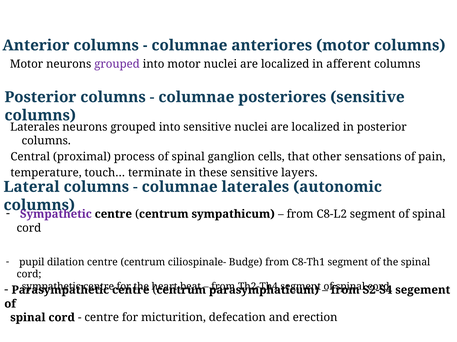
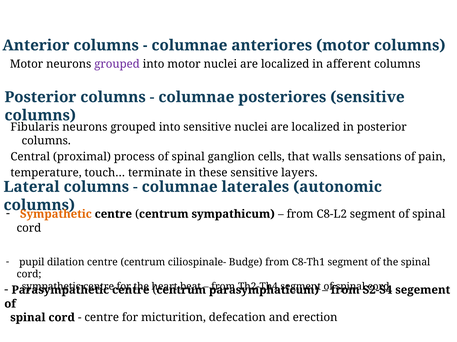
Laterales: Laterales -> Fibularis (35, 127)
other: other -> walls (327, 157)
Sympathetic colour: purple -> orange (56, 214)
